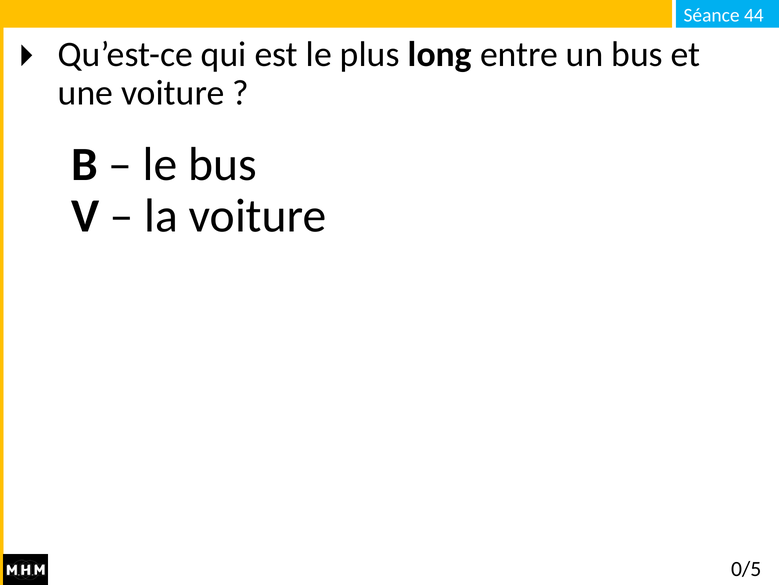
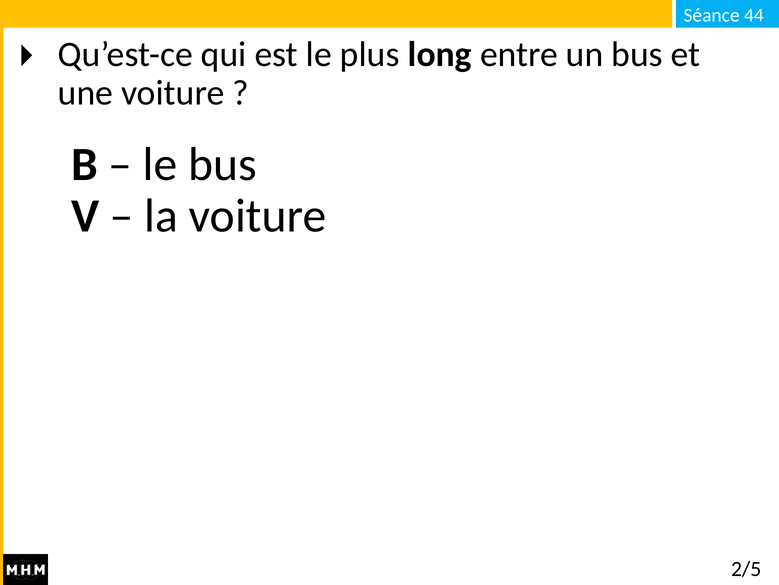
0/5: 0/5 -> 2/5 (746, 568)
